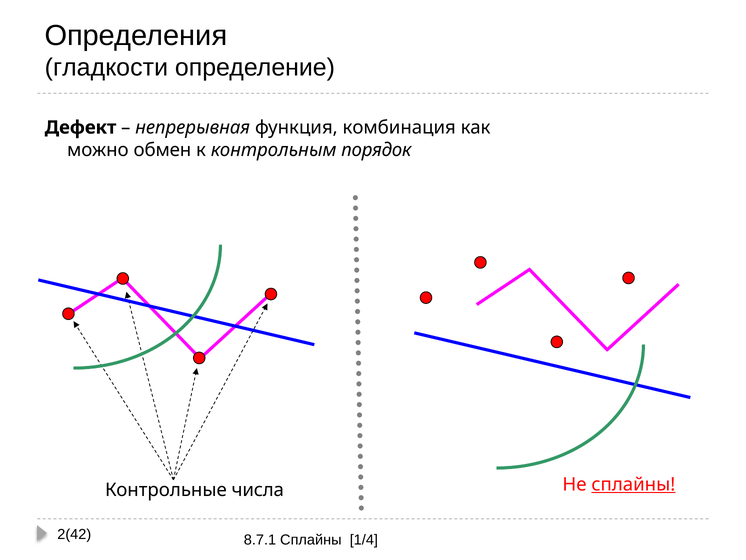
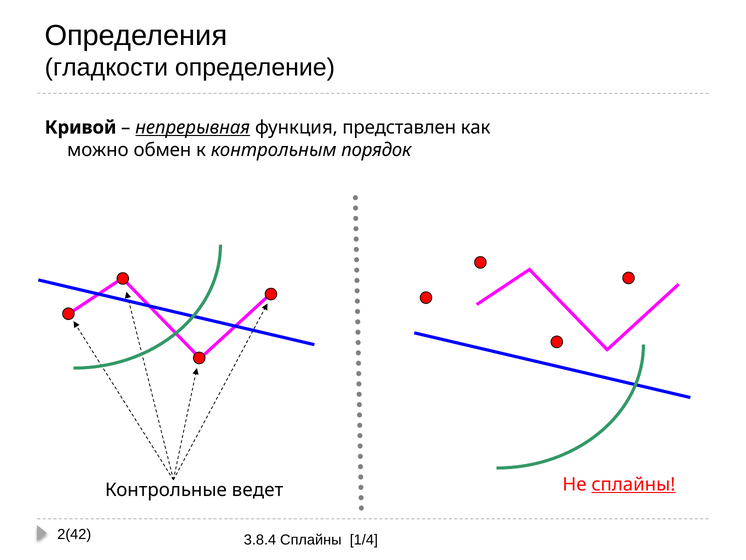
Дефект: Дефект -> Кривой (81, 127)
непрерывная underline: none -> present (193, 127)
комбинация: комбинация -> представлен (399, 127)
числа: числа -> ведет (258, 490)
8.7.1: 8.7.1 -> 3.8.4 (260, 539)
